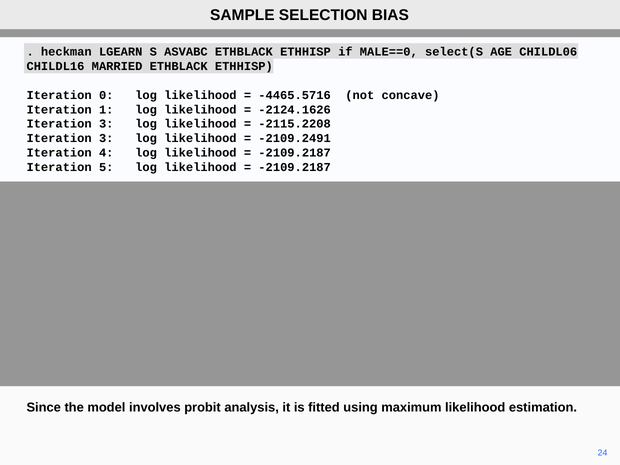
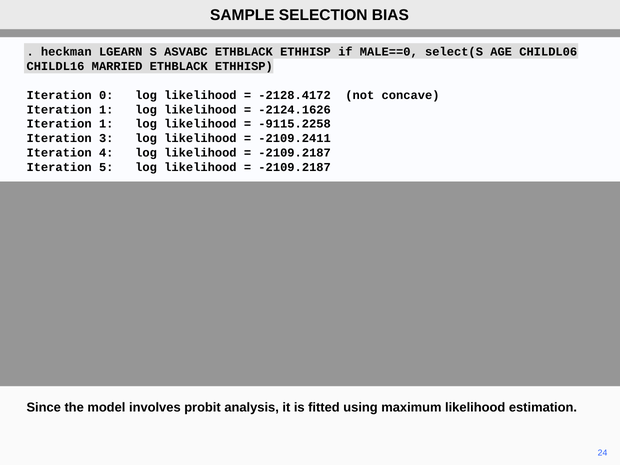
-4465.5716: -4465.5716 -> -2128.4172 (295, 95)
3: 3 -> 1 (106, 124)
-2115.2208: -2115.2208 -> -9115.2258 (295, 124)
-2109.2491: -2109.2491 -> -2109.2411 (295, 138)
